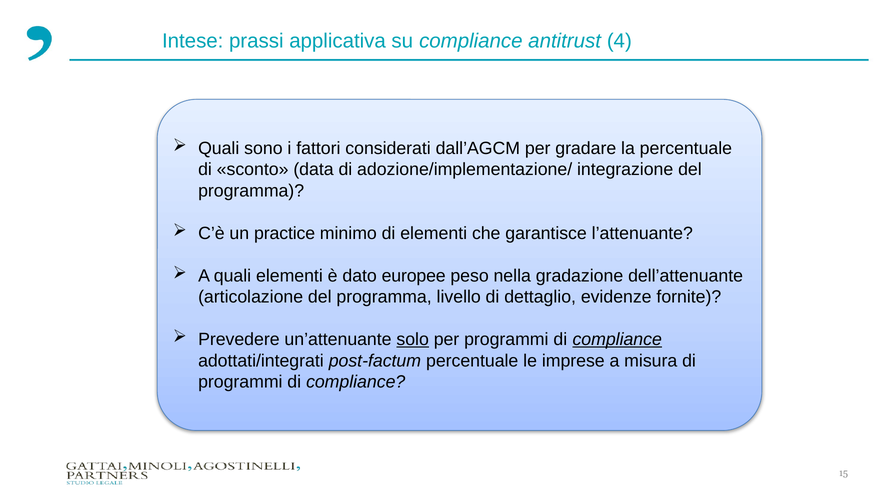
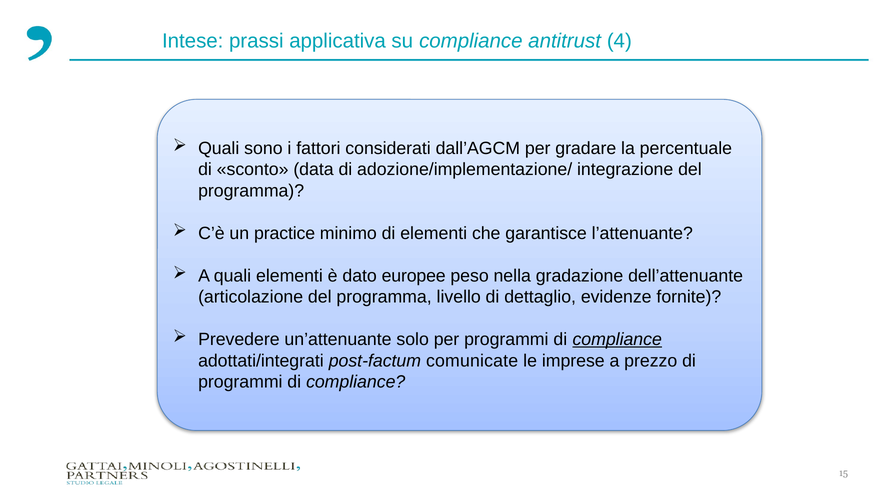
solo underline: present -> none (413, 340)
post-factum percentuale: percentuale -> comunicate (472, 361)
misura: misura -> prezzo (651, 361)
